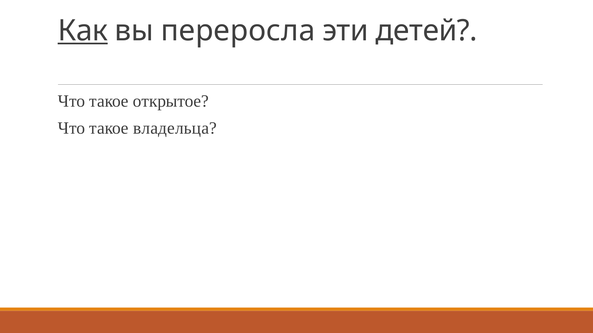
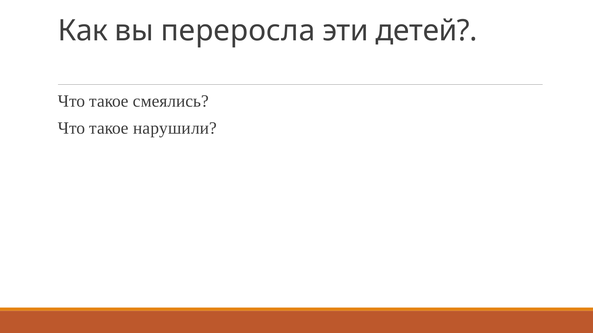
Как underline: present -> none (83, 31)
открытое: открытое -> смеялись (171, 101)
владельца: владельца -> нарушили (175, 129)
